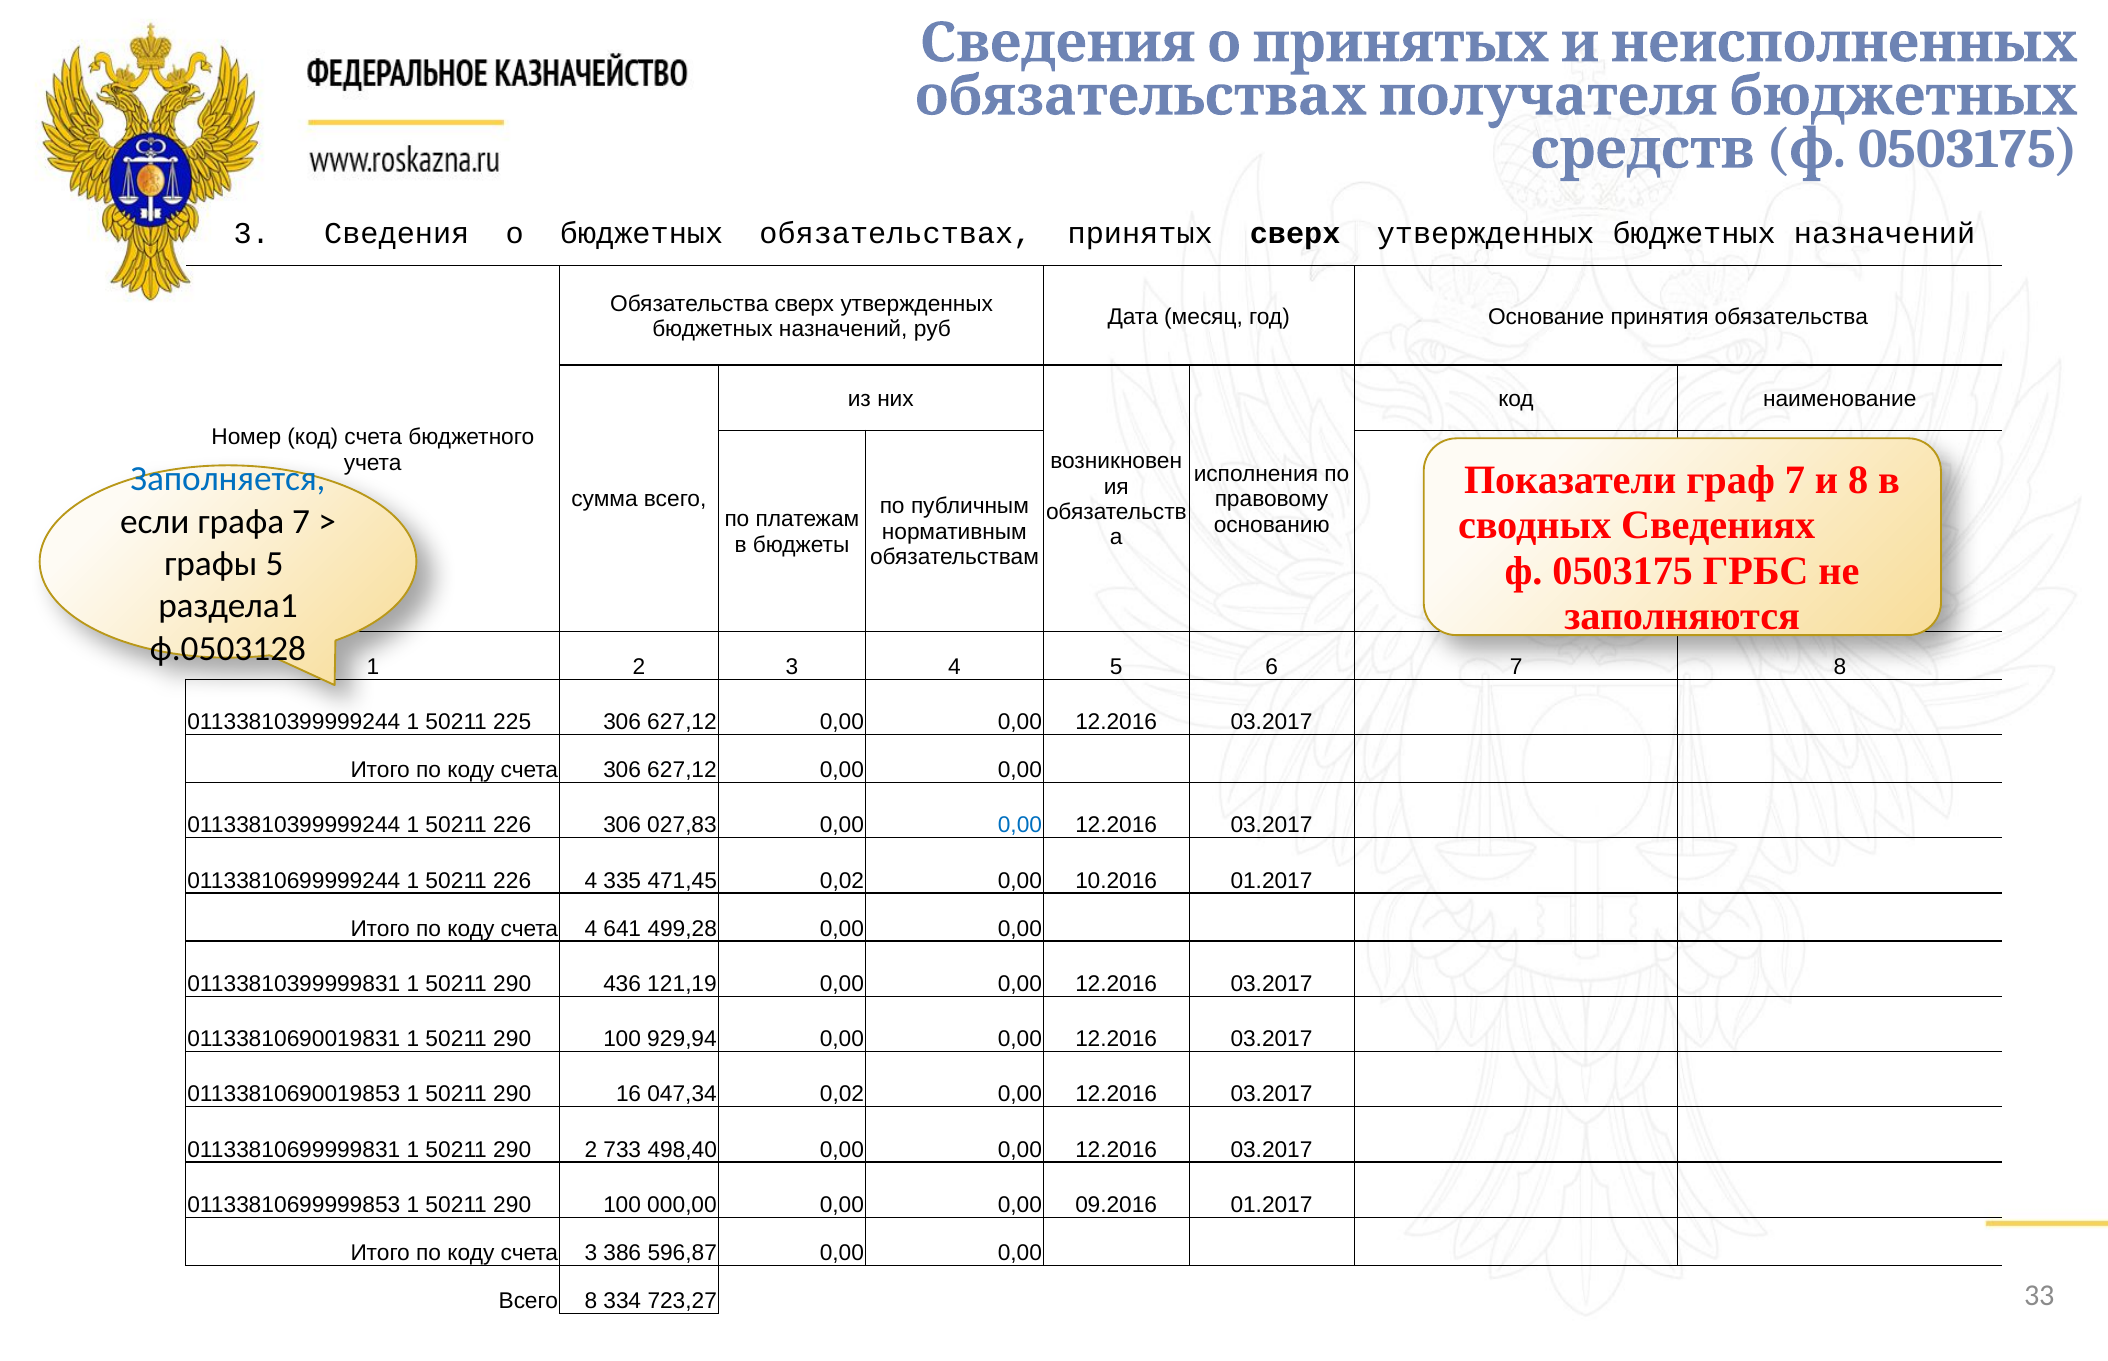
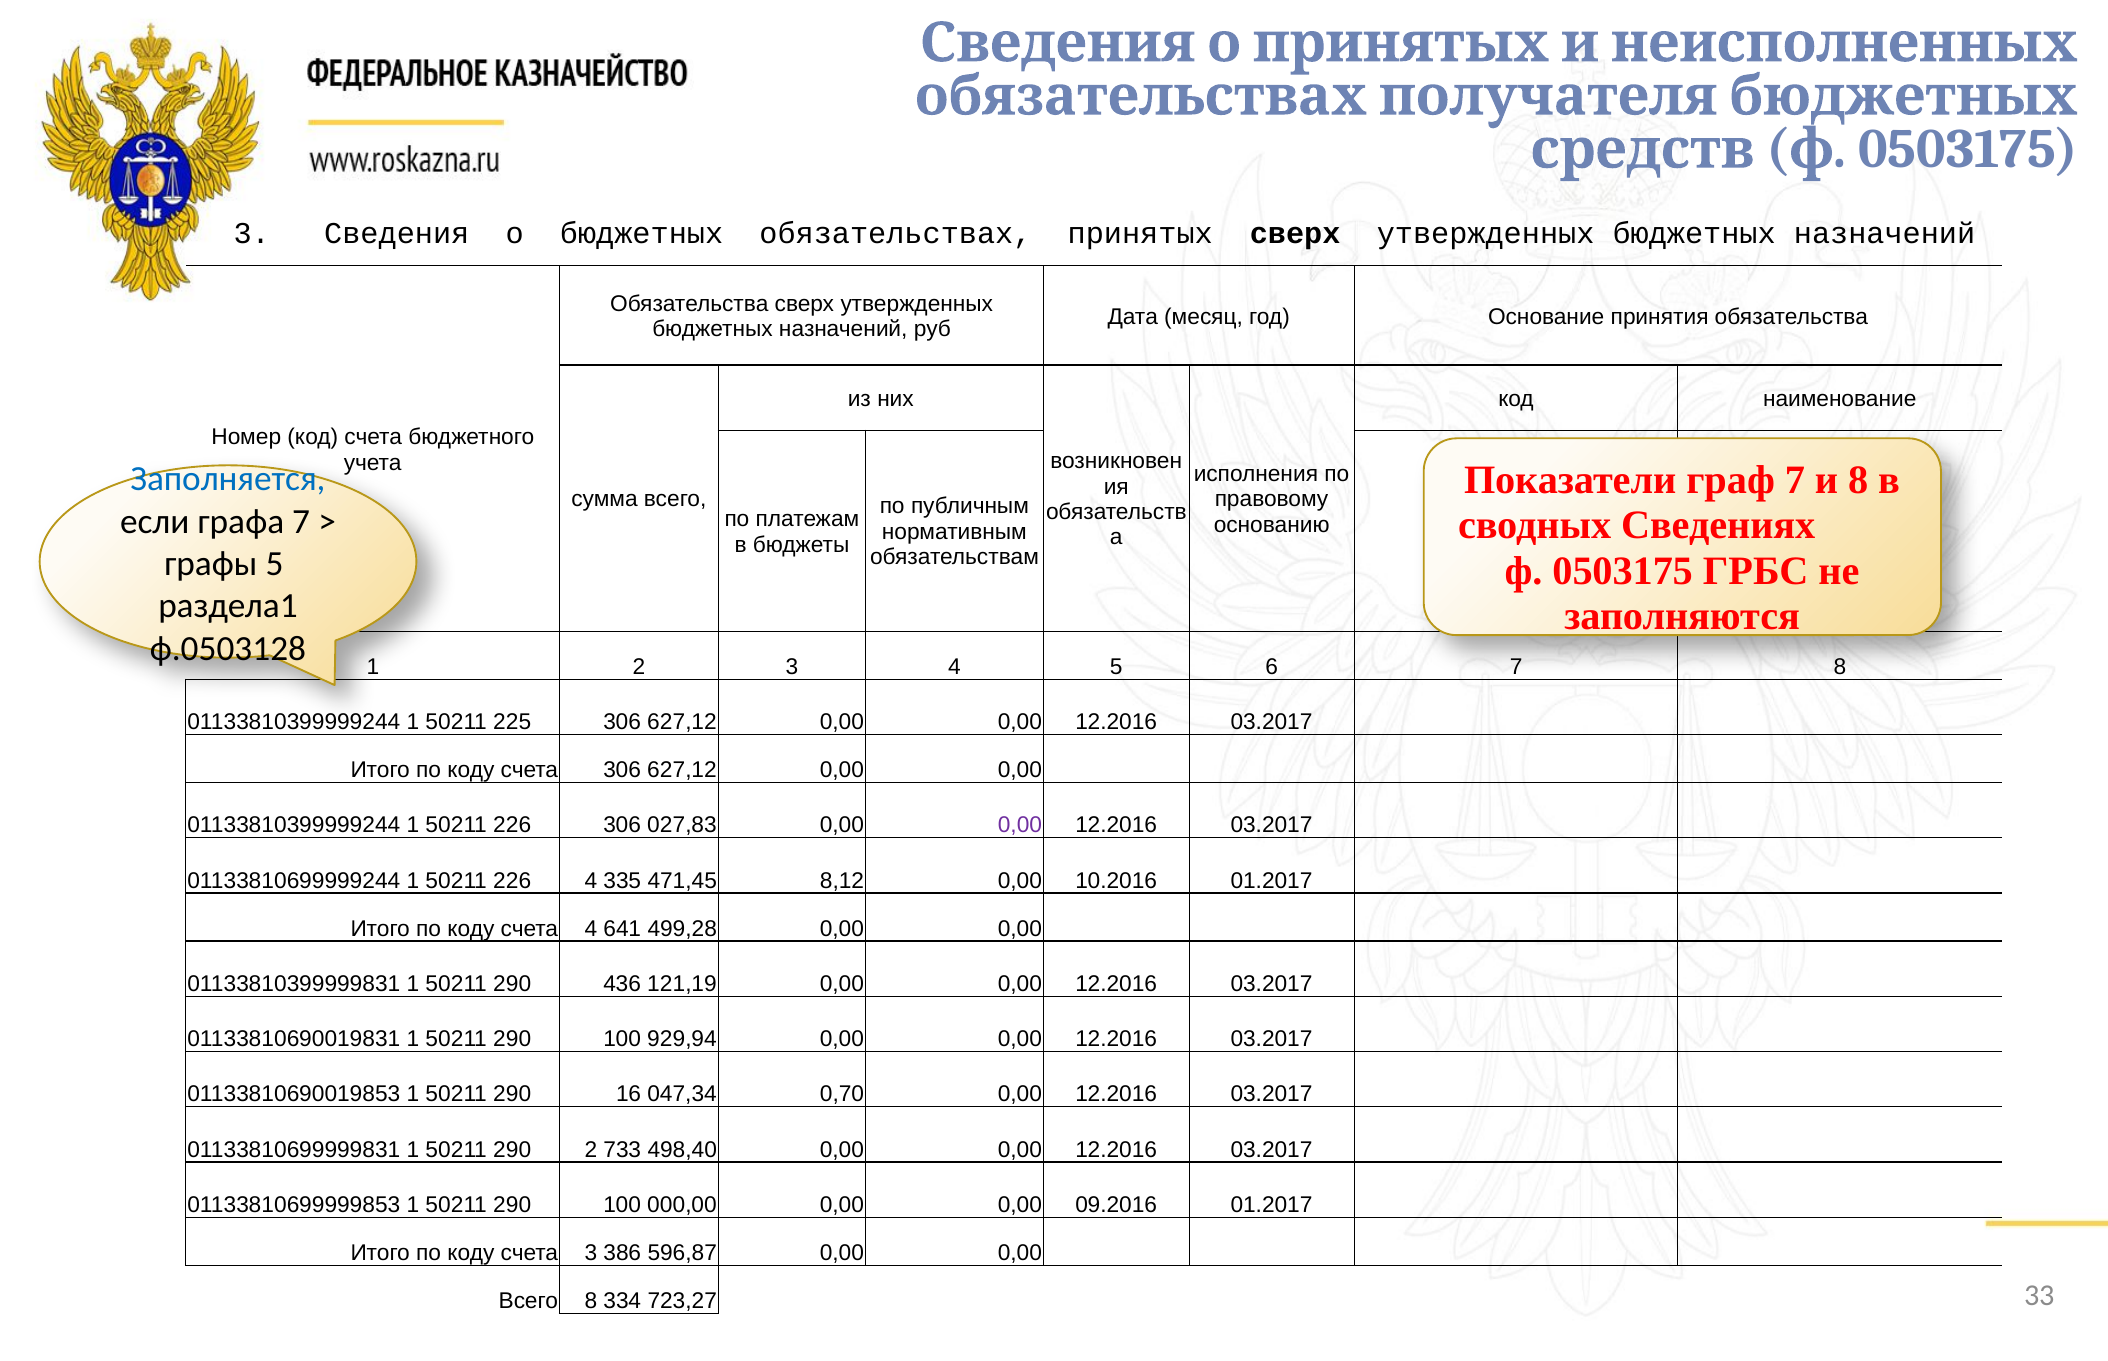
0,00 colour: blue -> purple (1020, 825)
471,45 0,02: 0,02 -> 8,12 (842, 881)
047,34 0,02: 0,02 -> 0,70 (842, 1094)
